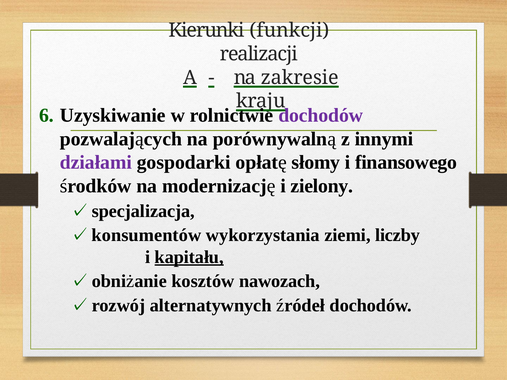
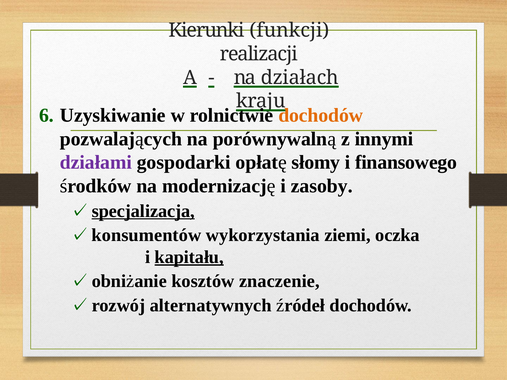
zakresie: zakresie -> działach (300, 78)
dochodów colour: purple -> orange (321, 115)
zielony: zielony -> zasoby (322, 186)
specjalizacja underline: none -> present (143, 211)
liczby: liczby -> oczka (397, 235)
nawozach: nawozach -> znaczenie (279, 281)
